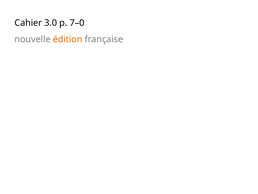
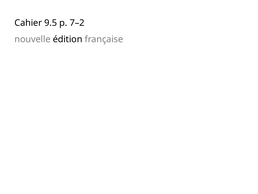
3.0: 3.0 -> 9.5 (51, 23)
7–0: 7–0 -> 7–2 (77, 23)
édition colour: orange -> black (68, 39)
